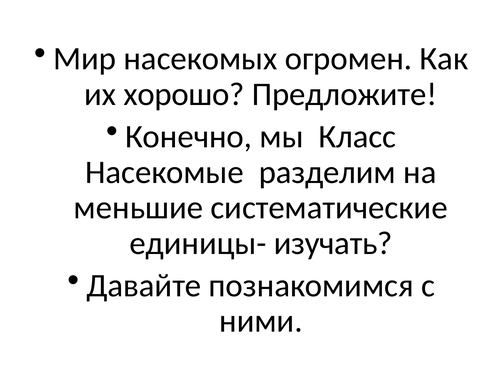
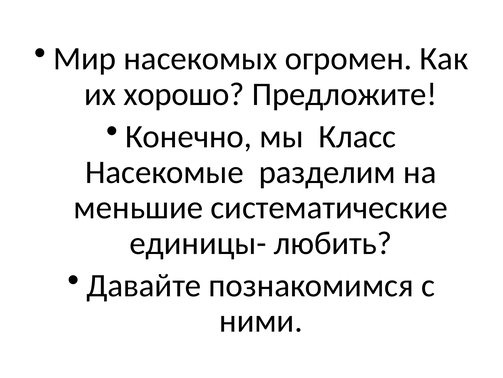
изучать: изучать -> любить (333, 243)
